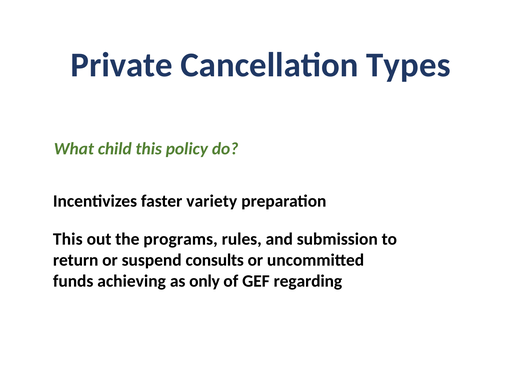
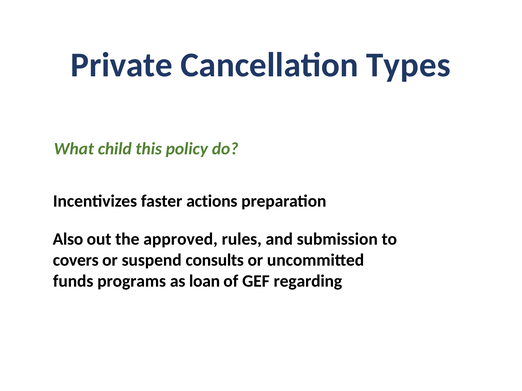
variety: variety -> actions (212, 201)
This: This -> Also (68, 240)
programs: programs -> approved (181, 240)
return: return -> covers (76, 260)
achieving: achieving -> programs (132, 281)
only: only -> loan (205, 281)
